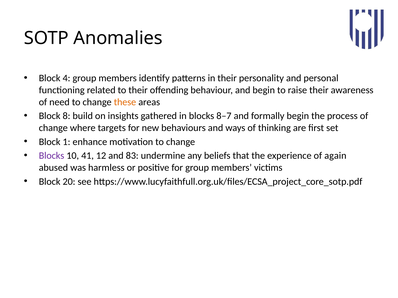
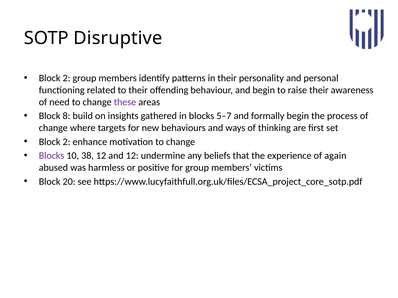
Anomalies: Anomalies -> Disruptive (118, 38)
4: 4 -> 2 (67, 78)
these colour: orange -> purple (125, 102)
8–7: 8–7 -> 5–7 (224, 116)
1: 1 -> 2 (67, 142)
41: 41 -> 38 (88, 156)
and 83: 83 -> 12 (132, 156)
